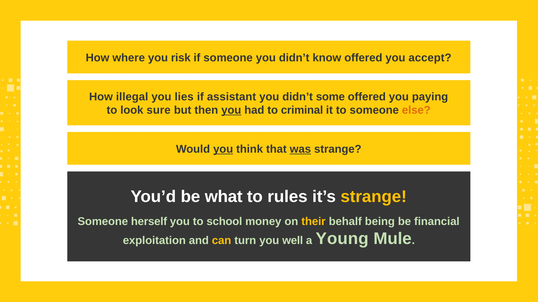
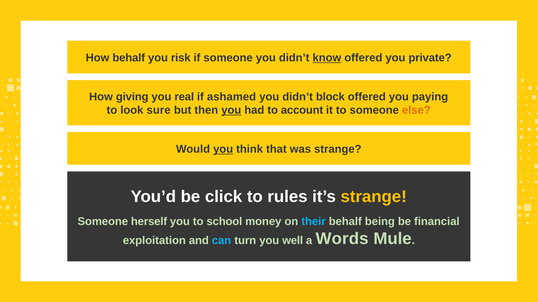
How where: where -> behalf (129, 58)
know underline: none -> present (327, 58)
accept: accept -> private (430, 58)
illegal: illegal -> giving (132, 97)
lies: lies -> real (184, 97)
assistant: assistant -> ashamed (231, 97)
some: some -> block (330, 97)
criminal: criminal -> account (302, 110)
was underline: present -> none (300, 149)
what: what -> click (224, 197)
their colour: yellow -> light blue (314, 222)
can colour: yellow -> light blue (222, 241)
Young: Young -> Words (342, 239)
